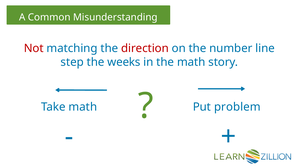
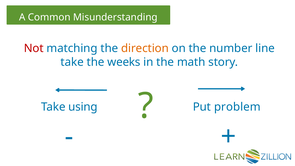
direction colour: red -> orange (145, 48)
step: step -> take (72, 62)
Take math: math -> using (83, 107)
